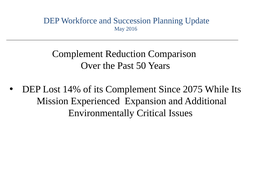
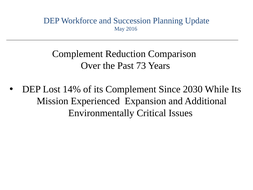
50: 50 -> 73 (141, 66)
2075: 2075 -> 2030 (193, 89)
